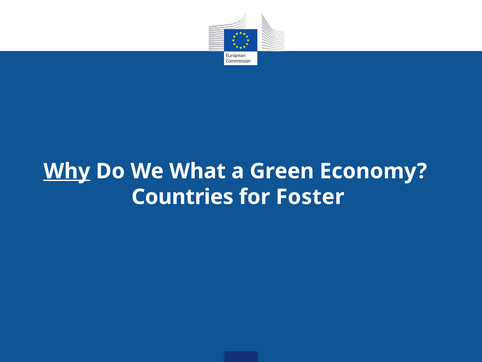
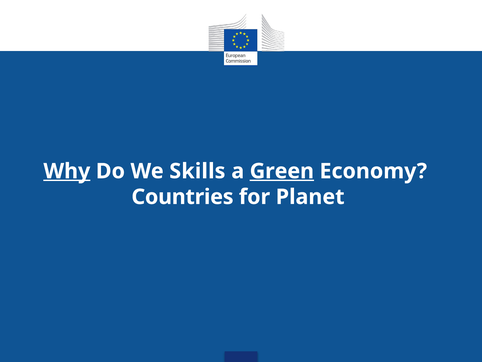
What: What -> Skills (197, 171)
Green underline: none -> present (282, 171)
Foster: Foster -> Planet (310, 197)
